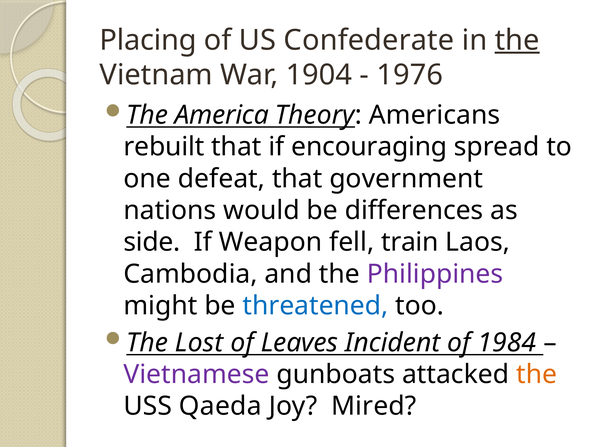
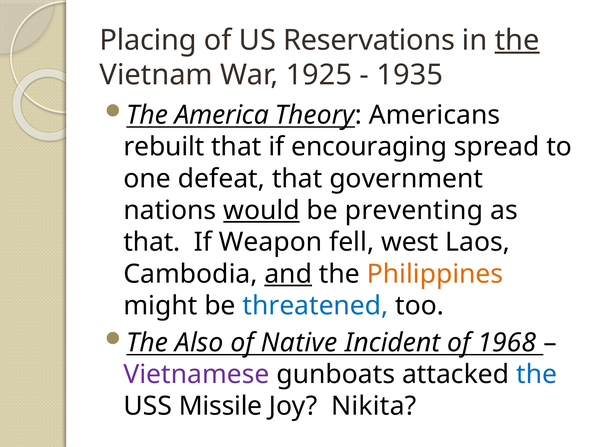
Confederate: Confederate -> Reservations (369, 40)
1904: 1904 -> 1925 (319, 75)
1976: 1976 -> 1935 (410, 75)
would underline: none -> present (261, 211)
differences: differences -> preventing (414, 211)
side: side -> that (152, 243)
train: train -> west (410, 243)
and underline: none -> present (288, 274)
Philippines colour: purple -> orange (435, 274)
Lost: Lost -> Also (199, 343)
Leaves: Leaves -> Native (299, 343)
1984: 1984 -> 1968 (507, 343)
the colour: orange -> blue (537, 375)
Qaeda: Qaeda -> Missile (221, 407)
Mired: Mired -> Nikita (374, 407)
